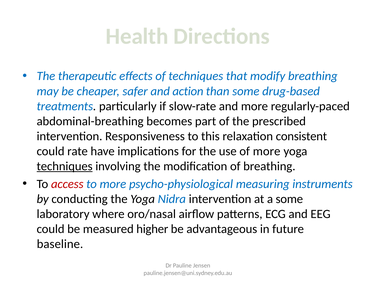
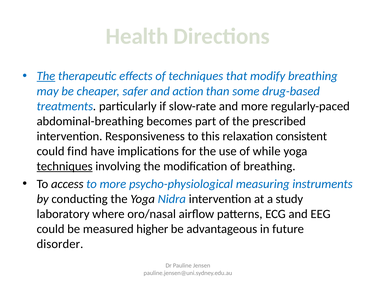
The underline: none -> present (46, 76)
rate: rate -> find (77, 151)
of more: more -> while (267, 151)
access colour: red -> black (67, 184)
a some: some -> study (289, 199)
baseline: baseline -> disorder (60, 244)
